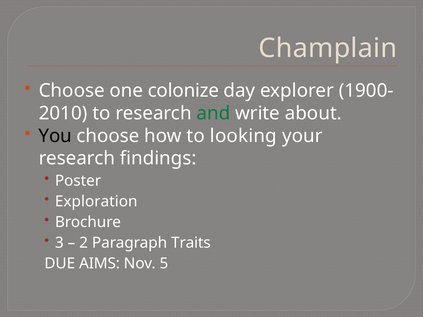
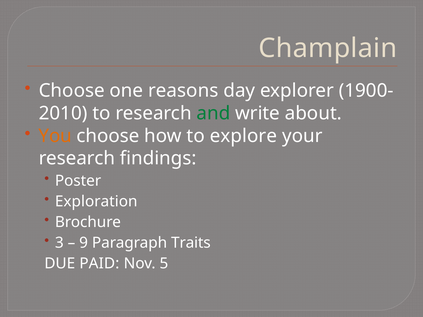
colonize: colonize -> reasons (183, 91)
You colour: black -> orange (55, 136)
looking: looking -> explore (243, 136)
2: 2 -> 9 (84, 243)
AIMS: AIMS -> PAID (99, 264)
